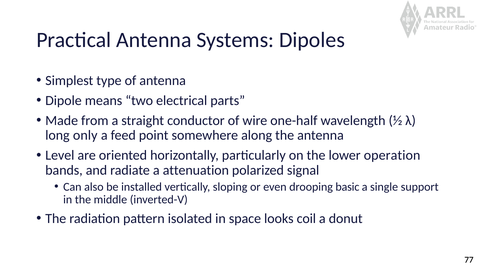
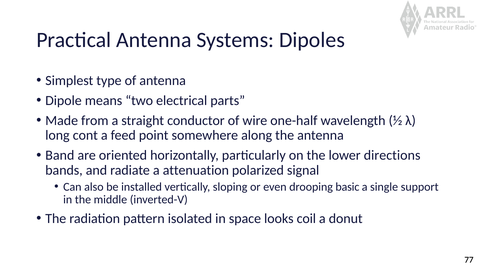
only: only -> cont (85, 136)
Level: Level -> Band (60, 156)
operation: operation -> directions (392, 156)
